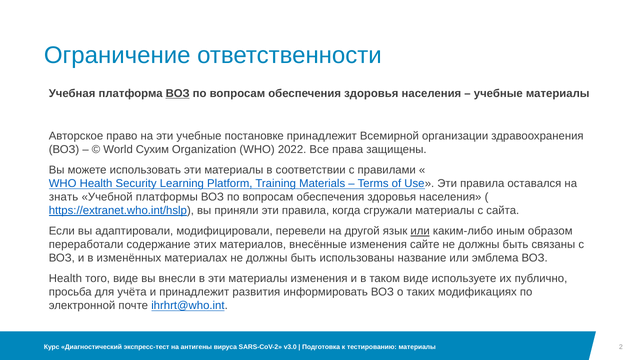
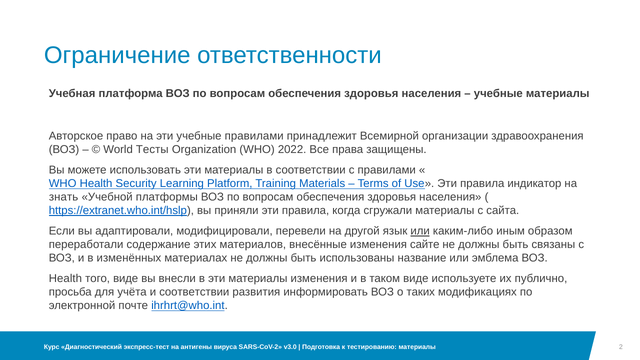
ВОЗ underline: present -> none (178, 93)
учебные постановке: постановке -> правилами (254, 136)
Сухим: Сухим -> Тесты (152, 150)
оставался: оставался -> индикатор (534, 184)
и принадлежит: принадлежит -> соответствии (194, 292)
